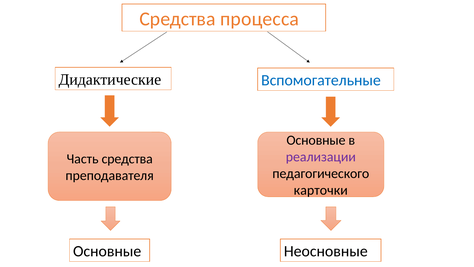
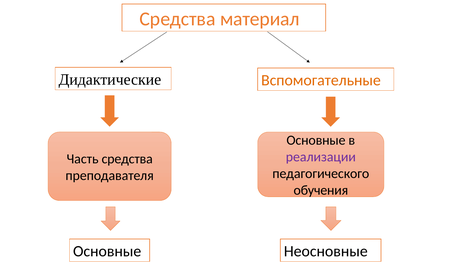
процесса: процесса -> материал (260, 19)
Вспомогательные colour: blue -> orange (321, 80)
карточки: карточки -> обучения (321, 190)
